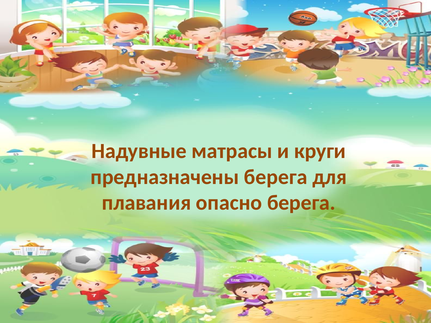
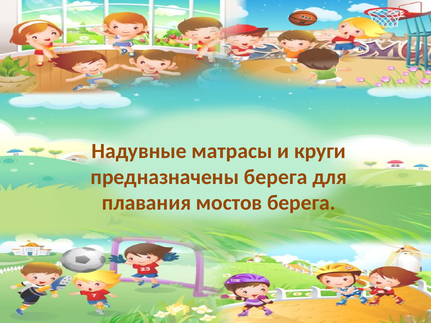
опасно: опасно -> мостов (229, 203)
